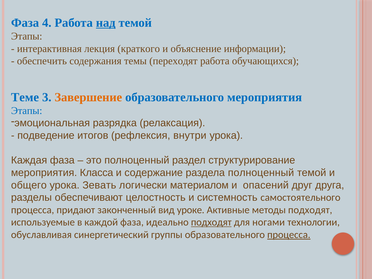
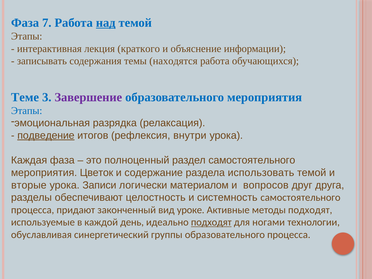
4: 4 -> 7 (47, 23)
обеспечить: обеспечить -> записывать (42, 61)
переходят: переходят -> находятся (173, 61)
Завершение colour: orange -> purple (88, 97)
подведение underline: none -> present (46, 135)
раздел структурирование: структурирование -> самостоятельного (252, 160)
Класса: Класса -> Цветок (97, 173)
раздела полноценный: полноценный -> использовать (261, 173)
общего: общего -> вторые (29, 185)
Зевать: Зевать -> Записи (99, 185)
опасений: опасений -> вопросов (266, 185)
каждой фаза: фаза -> день (132, 222)
процесса underline: present -> none (289, 235)
